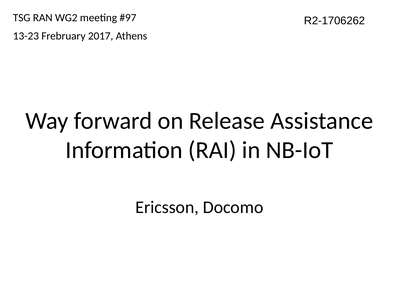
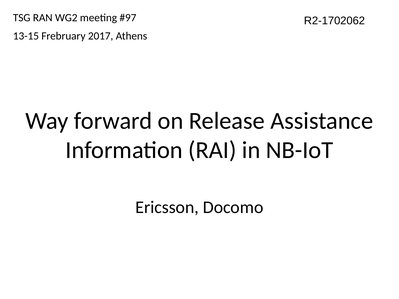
R2-1706262: R2-1706262 -> R2-1702062 (334, 21)
13-23: 13-23 -> 13-15 (26, 36)
